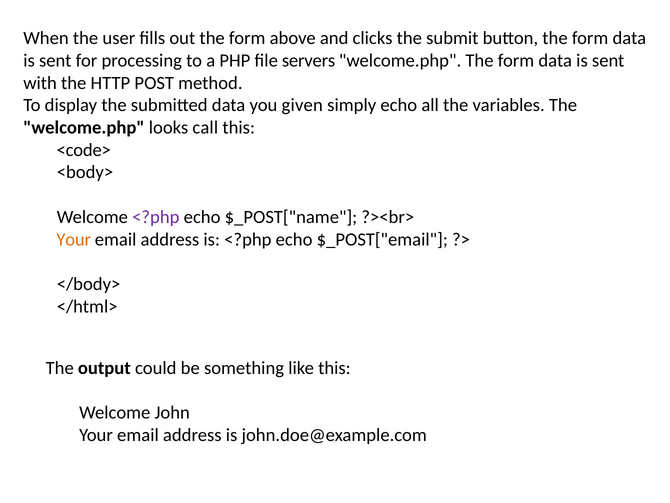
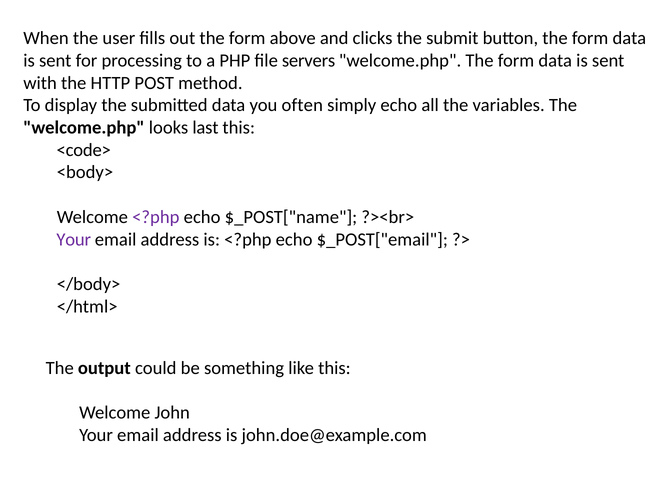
given: given -> often (302, 105)
call: call -> last (205, 127)
Your colour: orange -> purple (74, 239)
